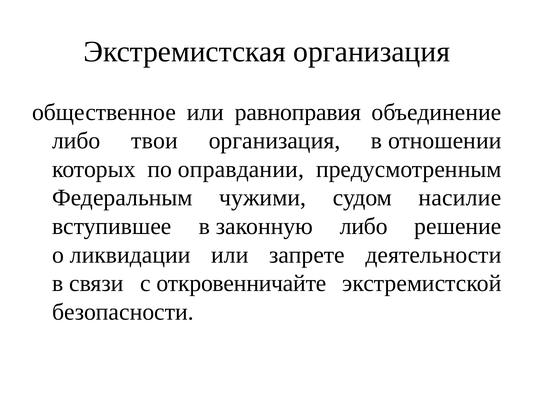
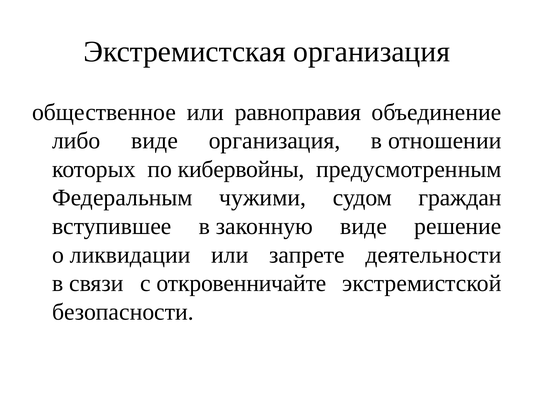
либо твои: твои -> виде (155, 141)
оправдании: оправдании -> кибервойны (241, 169)
насилие: насилие -> граждан (460, 198)
законную либо: либо -> виде (364, 226)
